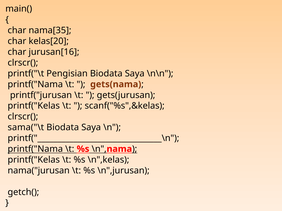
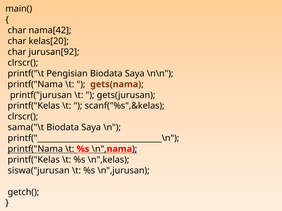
nama[35: nama[35 -> nama[42 (50, 30)
jurusan[16: jurusan[16 -> jurusan[92 (54, 52)
nama("jurusan: nama("jurusan -> siswa("jurusan (39, 171)
